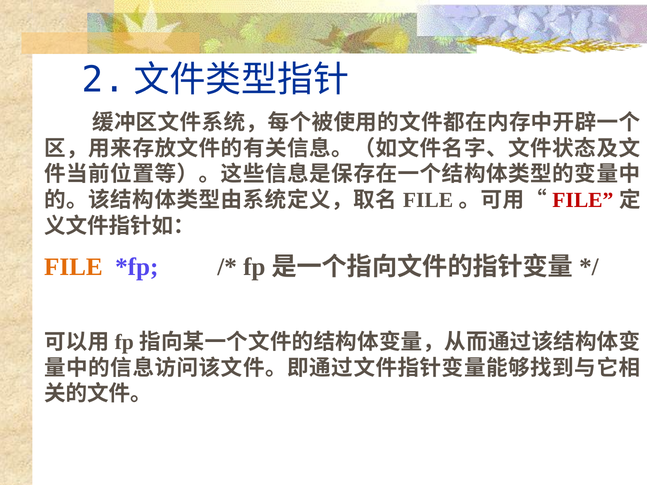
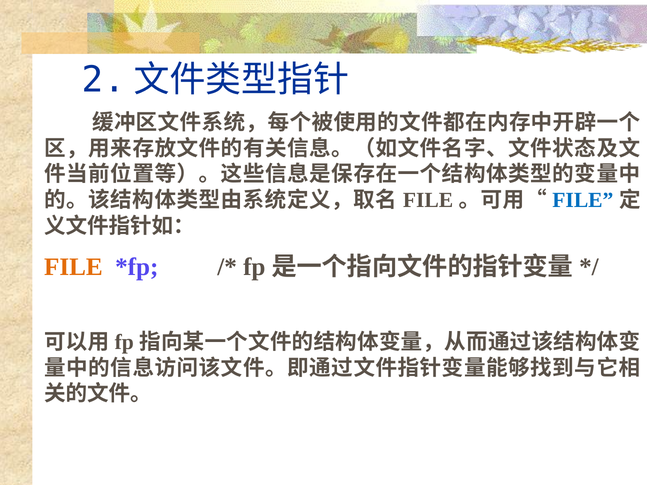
FILE colour: red -> blue (583, 200)
